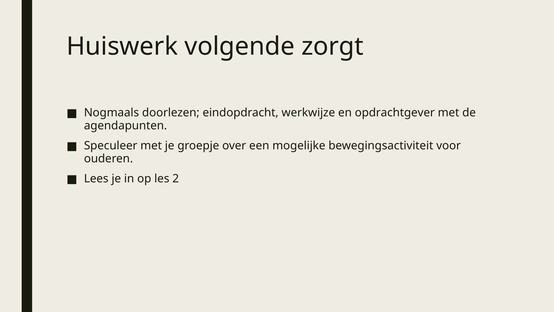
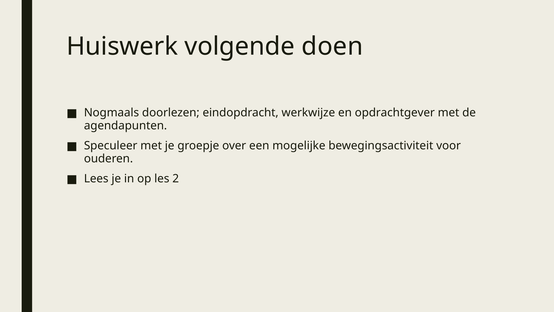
zorgt: zorgt -> doen (332, 47)
